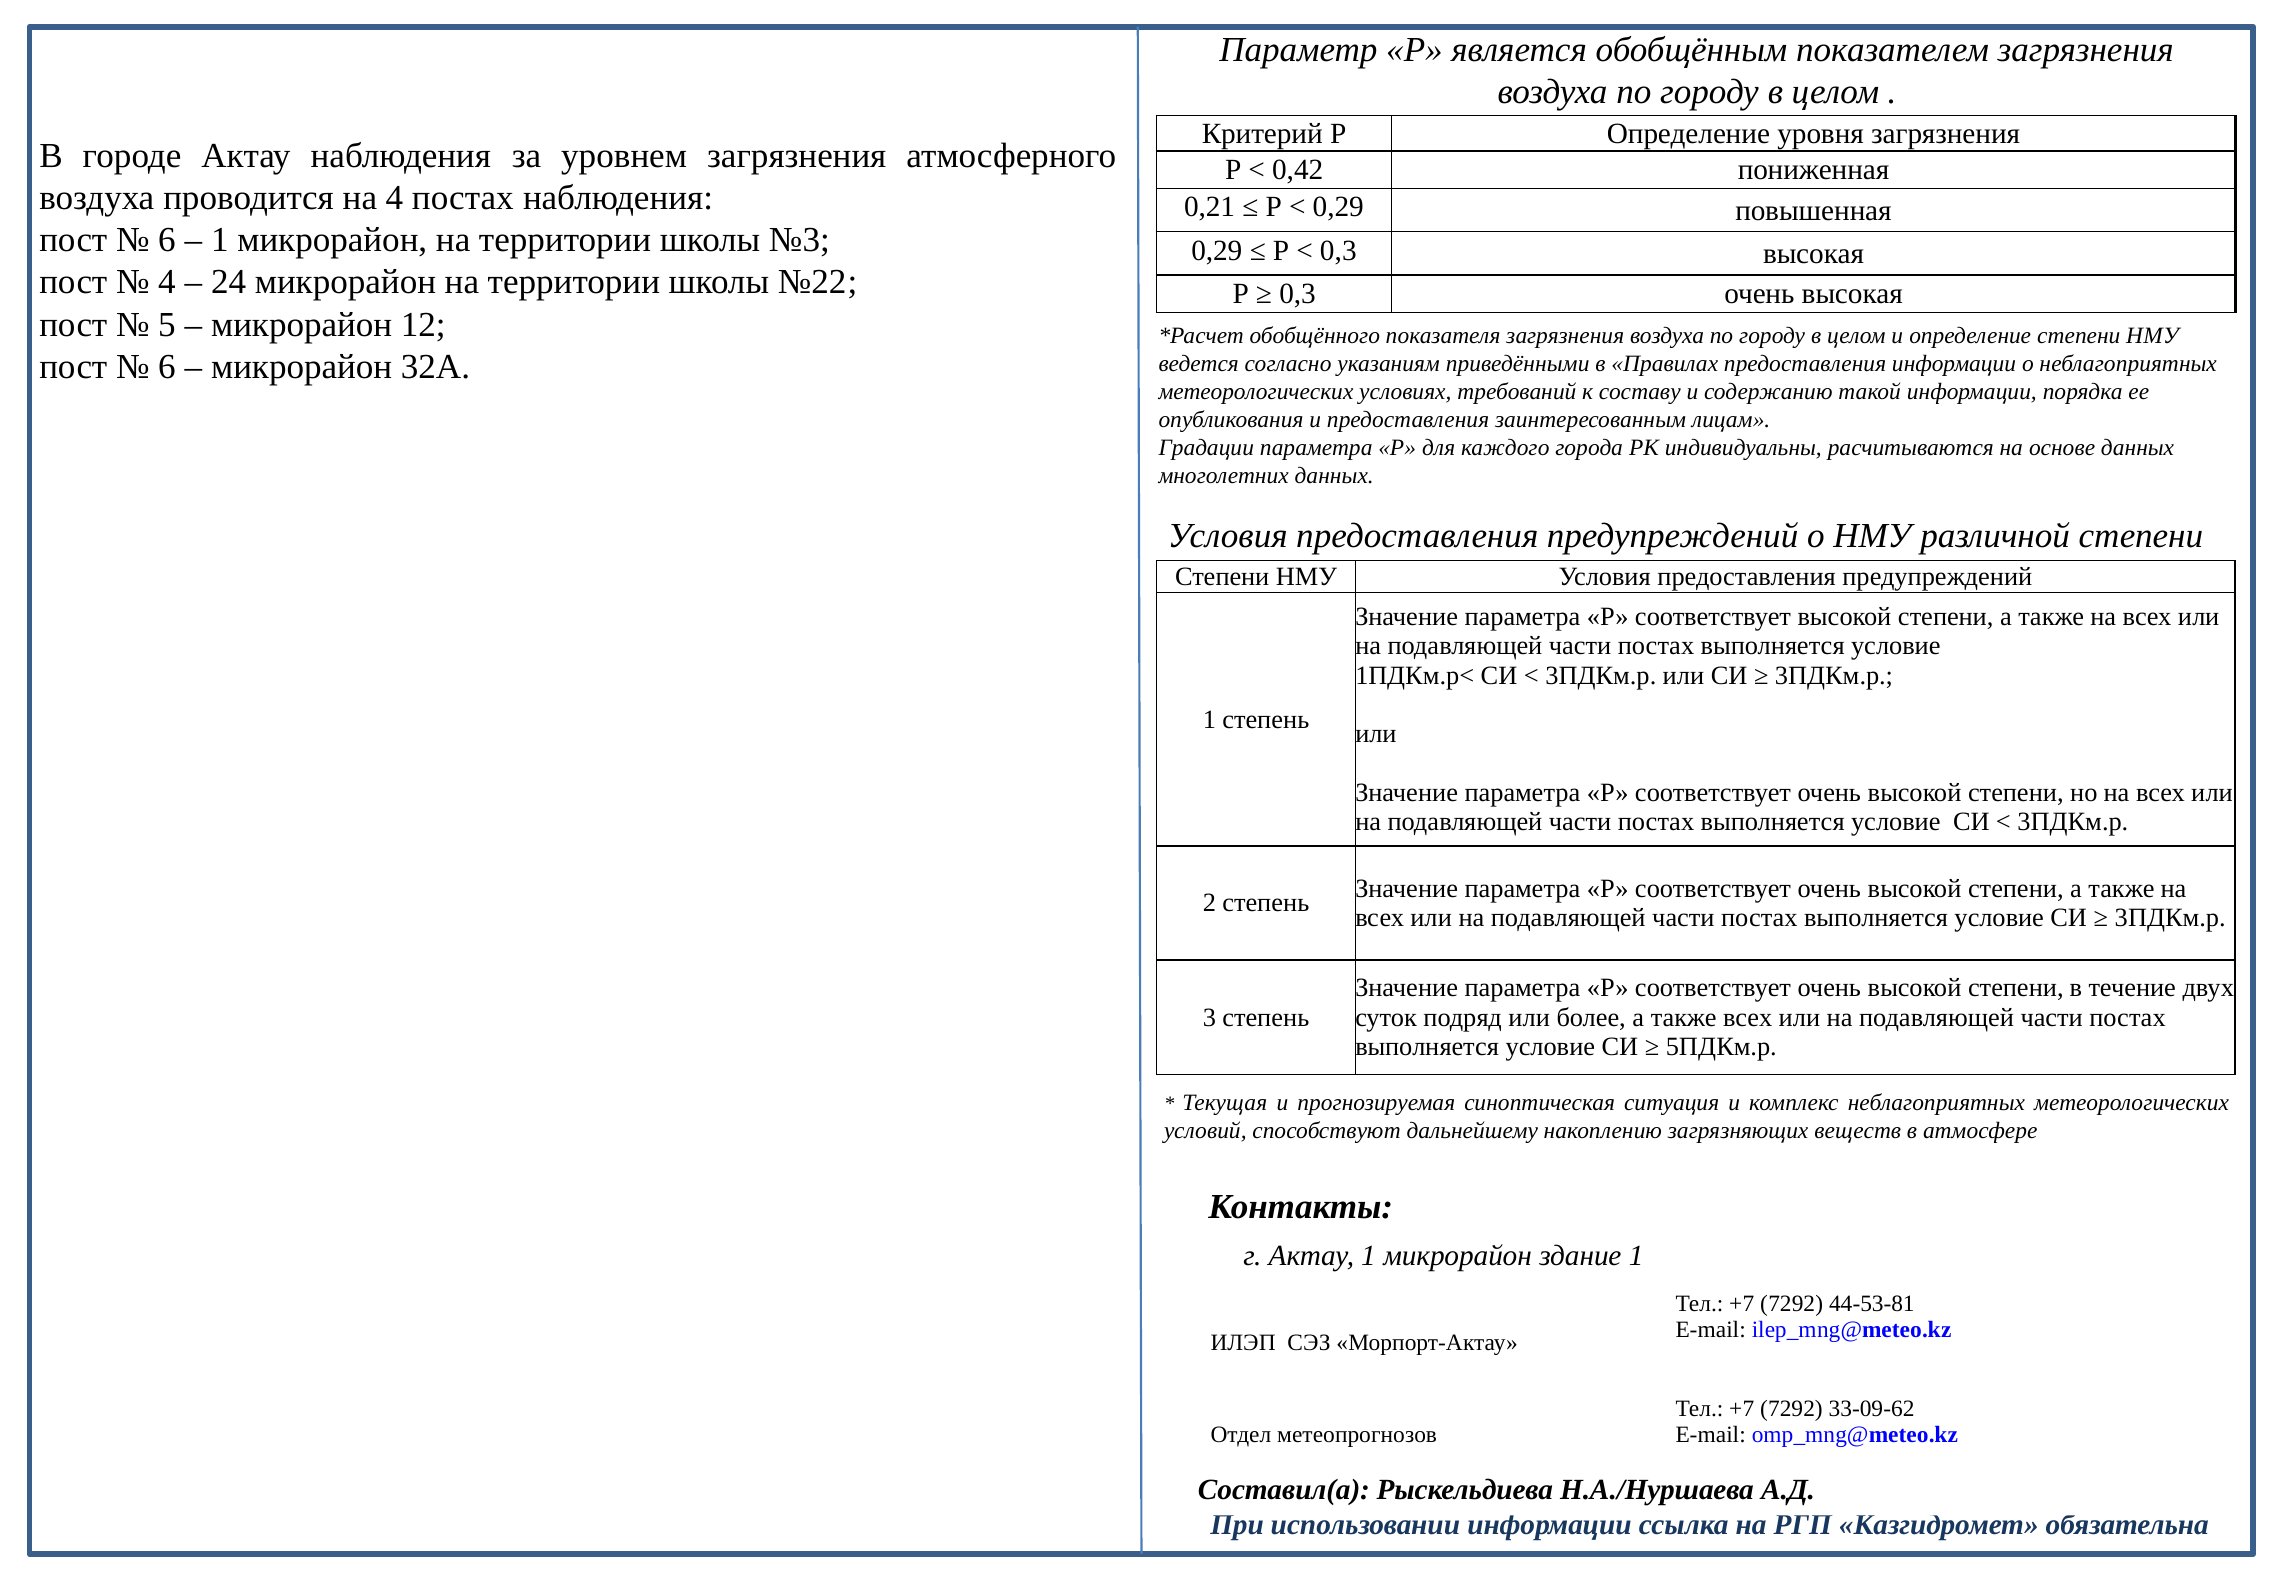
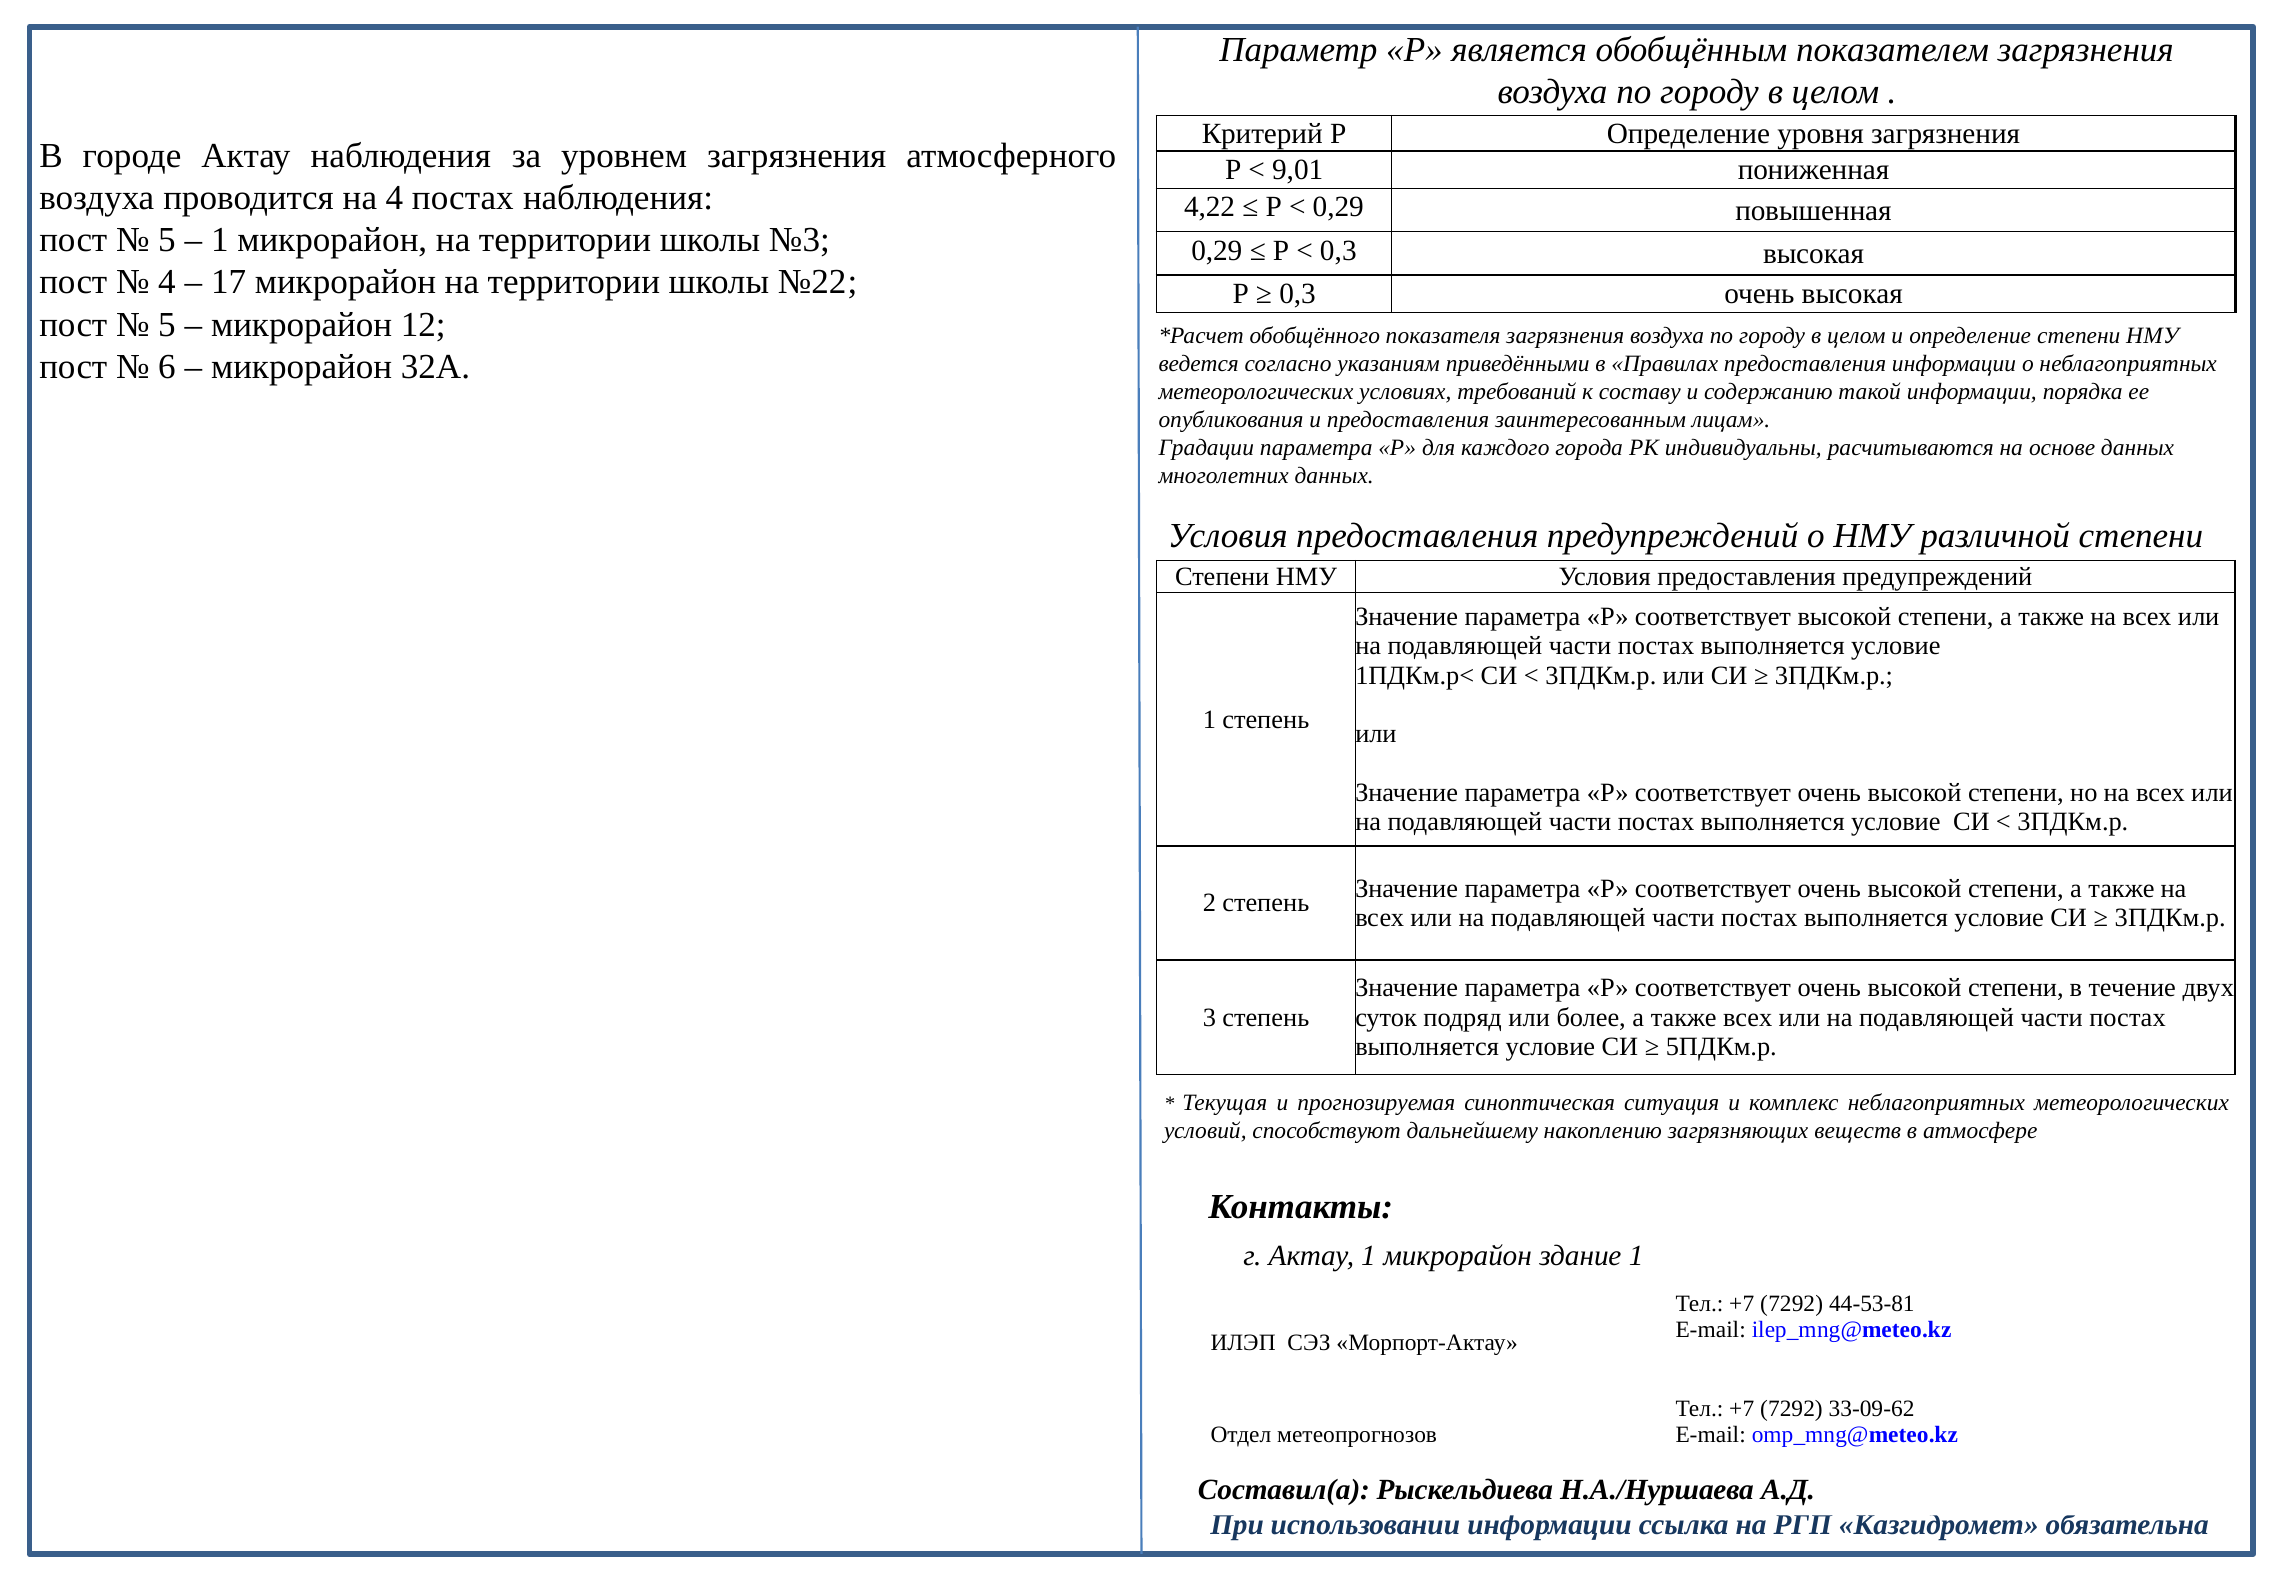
0,42: 0,42 -> 9,01 (1298, 169)
0,21: 0,21 -> 4,22 (1210, 207)
6: 6 -> 5 (167, 240)
24: 24 -> 17 (229, 282)
